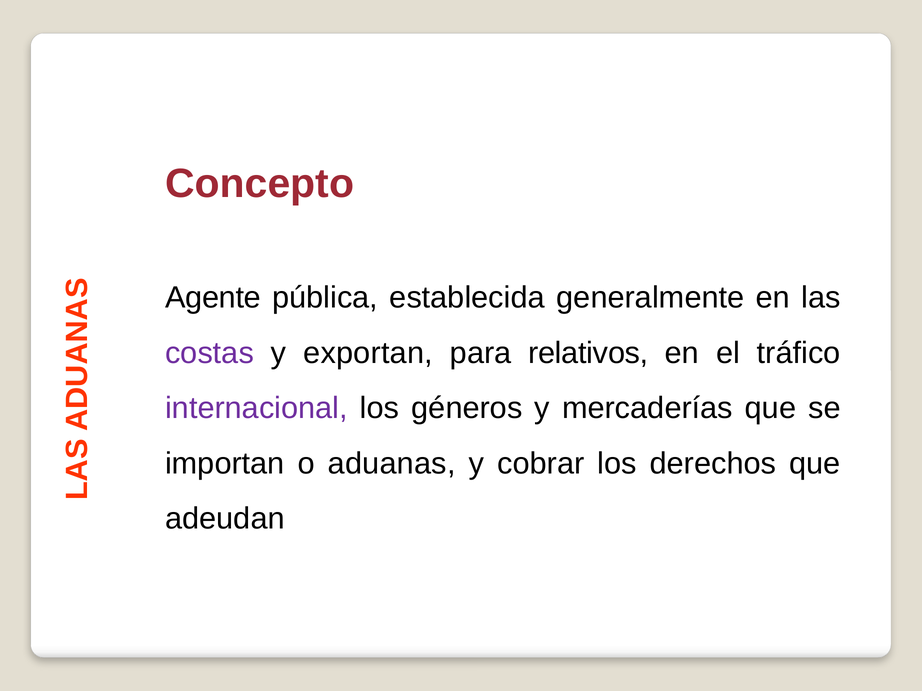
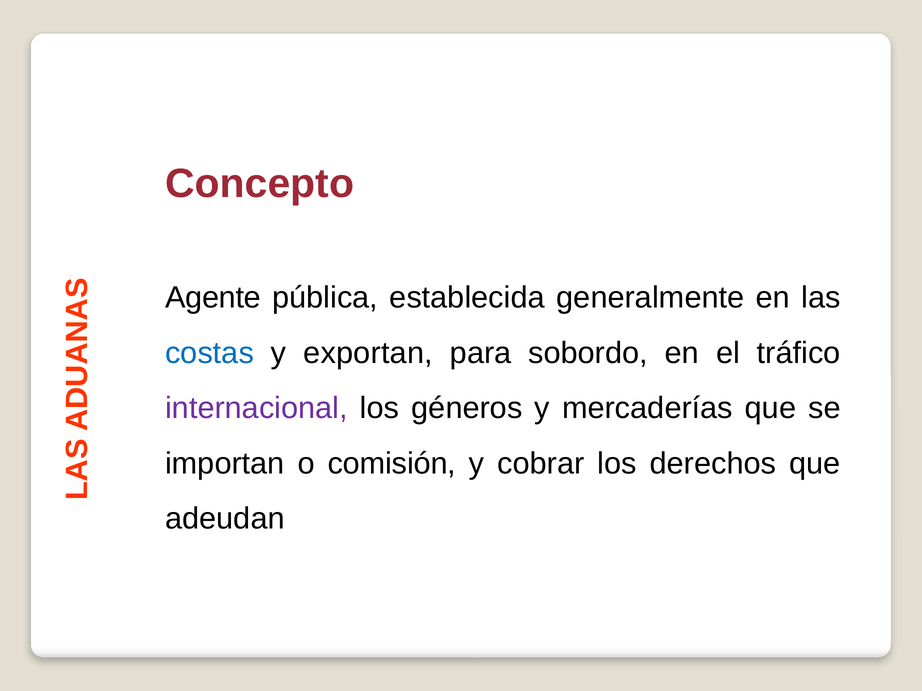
costas colour: purple -> blue (210, 353)
relativos: relativos -> sobordo (588, 353)
aduanas: aduanas -> comisión (392, 464)
